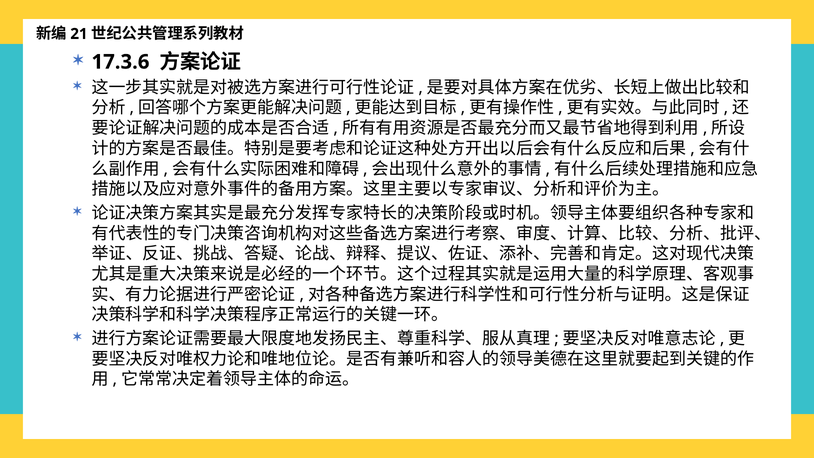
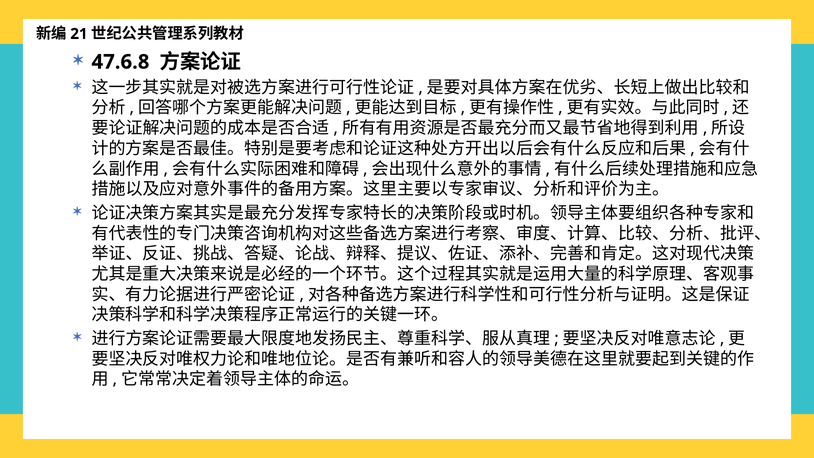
17.3.6: 17.3.6 -> 47.6.8 (120, 62)
